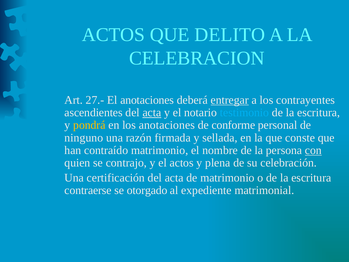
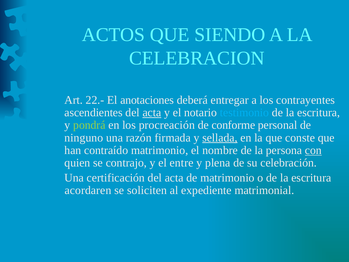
DELITO: DELITO -> SIENDO (230, 35)
27.-: 27.- -> 22.- (95, 100)
entregar underline: present -> none (230, 100)
pondrá colour: yellow -> light green (89, 125)
los anotaciones: anotaciones -> procreación (167, 125)
sellada underline: none -> present (220, 138)
el actos: actos -> entre (182, 163)
contraerse: contraerse -> acordaren (88, 190)
otorgado: otorgado -> soliciten (147, 190)
